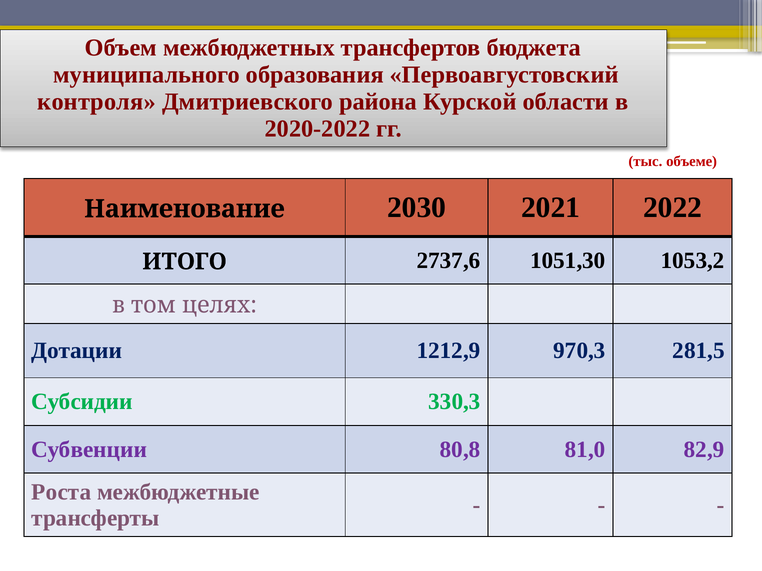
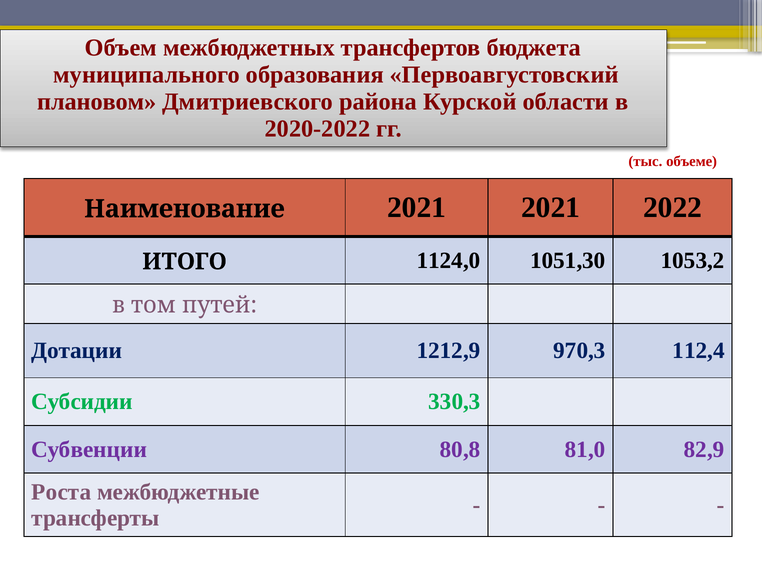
контроля: контроля -> плановом (97, 102)
Наименование 2030: 2030 -> 2021 (417, 208)
2737,6: 2737,6 -> 1124,0 (449, 261)
целях: целях -> путей (219, 305)
281,5: 281,5 -> 112,4 (699, 351)
